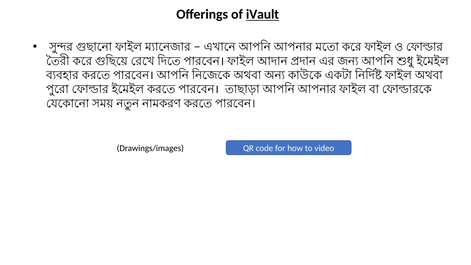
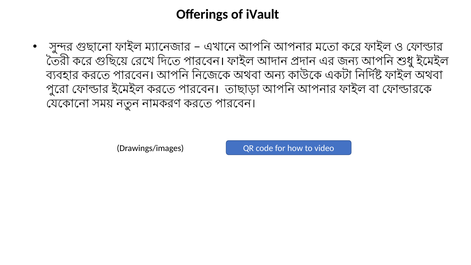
iVault underline: present -> none (262, 14)
